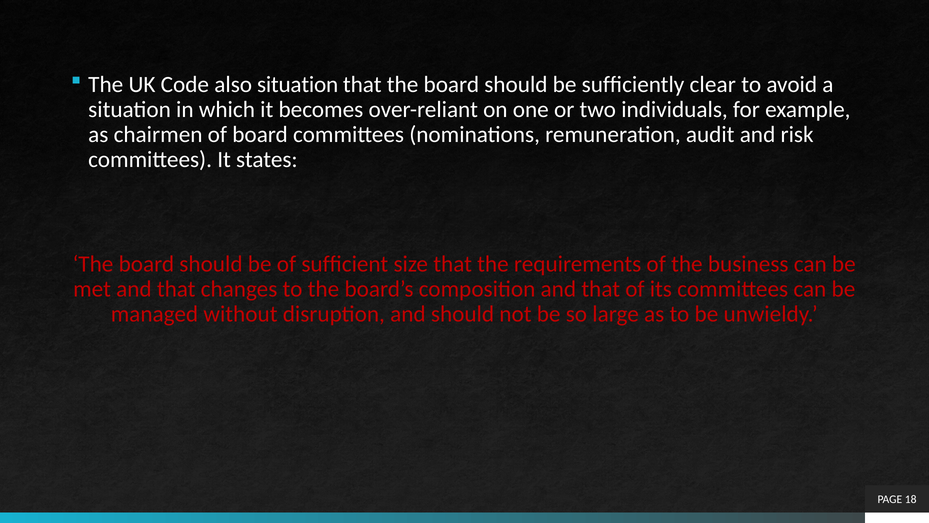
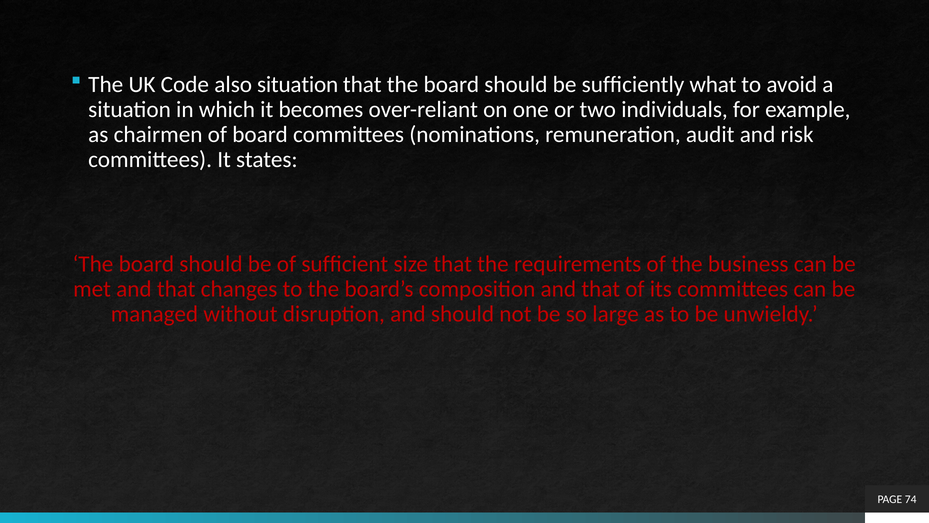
clear: clear -> what (713, 84)
18: 18 -> 74 (911, 499)
